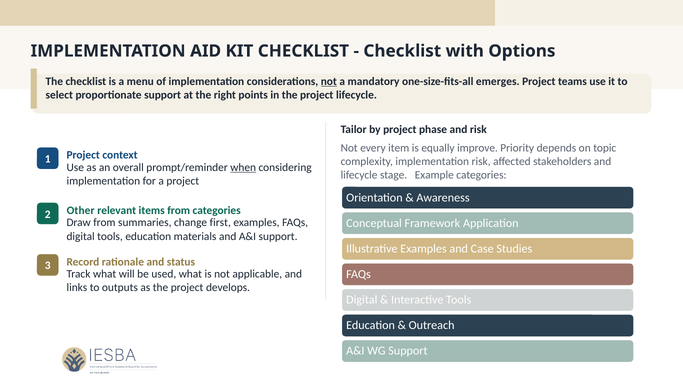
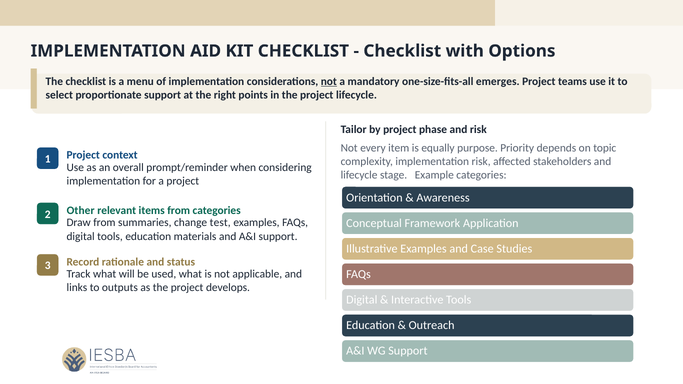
improve: improve -> purpose (477, 148)
when underline: present -> none (243, 167)
first: first -> test (220, 223)
